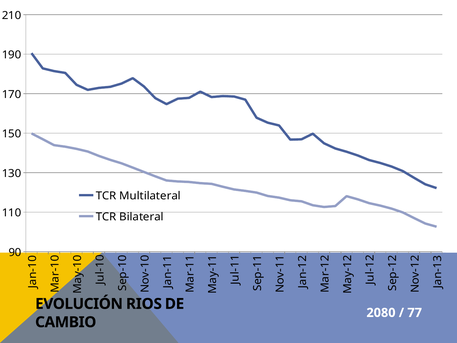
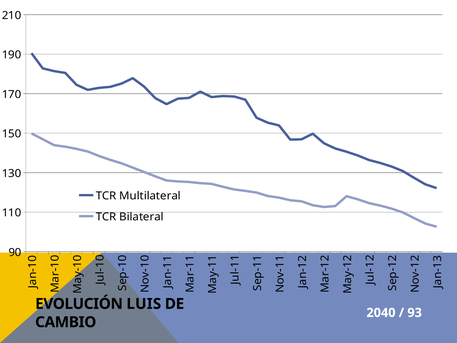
RIOS: RIOS -> LUIS (144, 304)
2080: 2080 -> 2040 (381, 313)
77: 77 -> 93 (415, 313)
